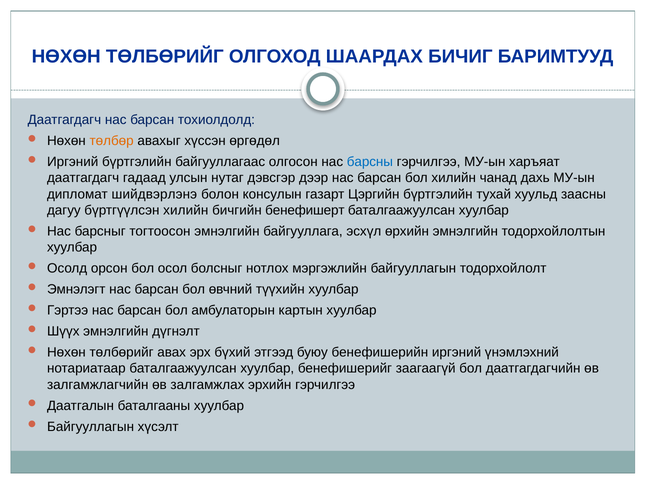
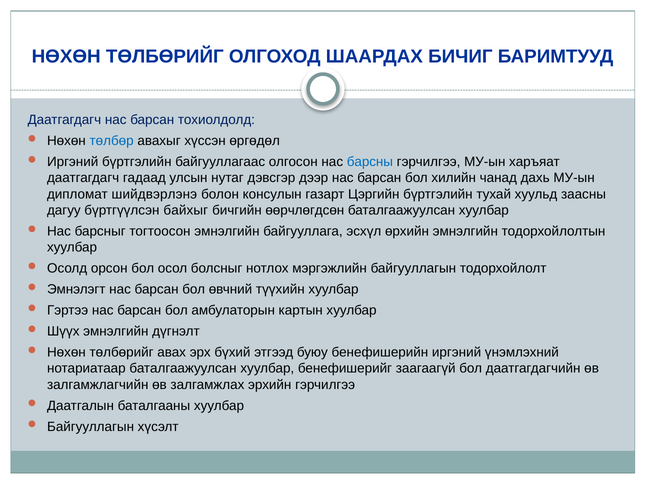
төлбөр colour: orange -> blue (112, 141)
бүртгүүлсэн хилийн: хилийн -> байхыг (186, 211)
бенефишерт: бенефишерт -> өөрчлөгдсөн (305, 211)
